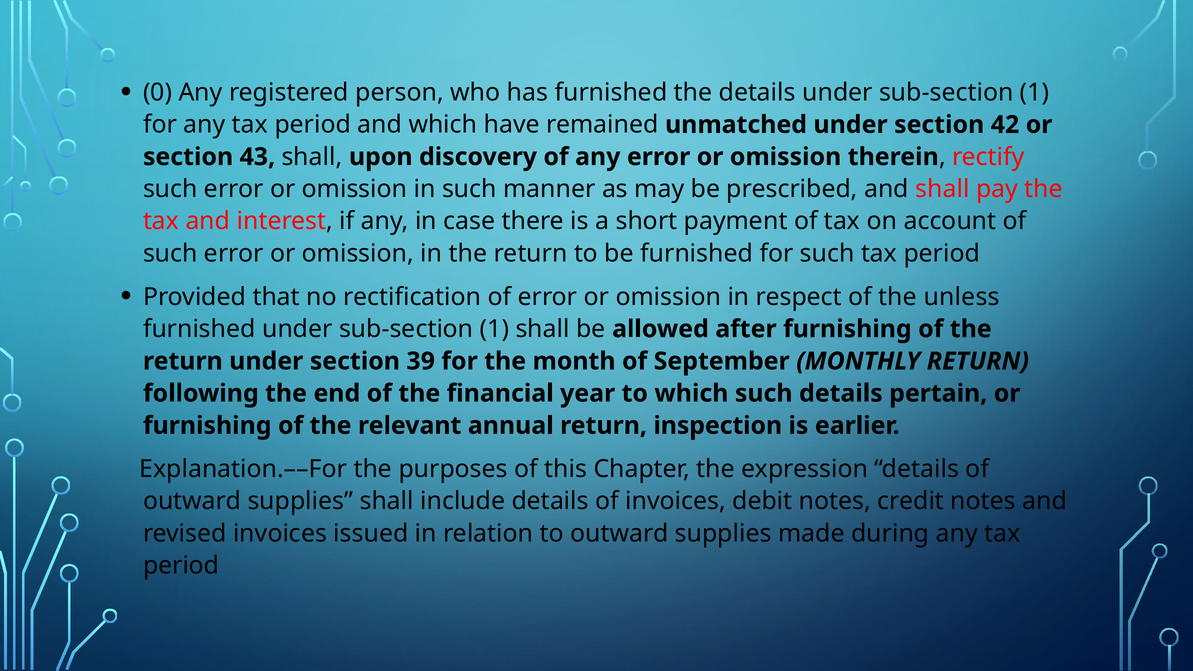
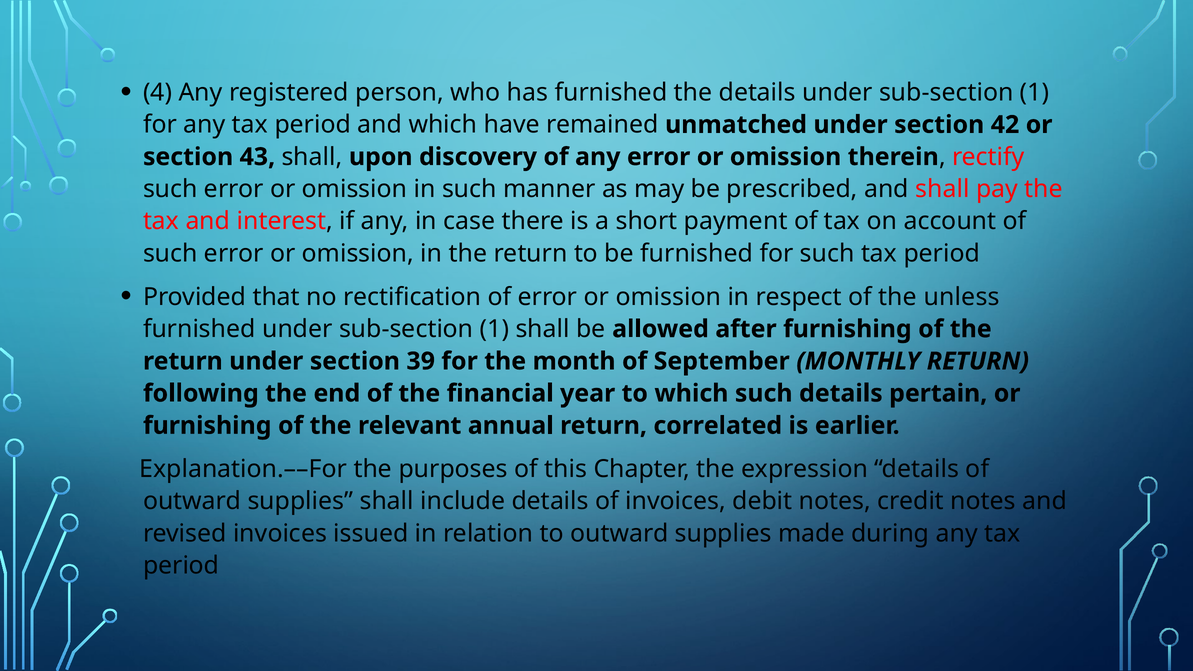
0: 0 -> 4 (158, 93)
inspection: inspection -> correlated (718, 426)
